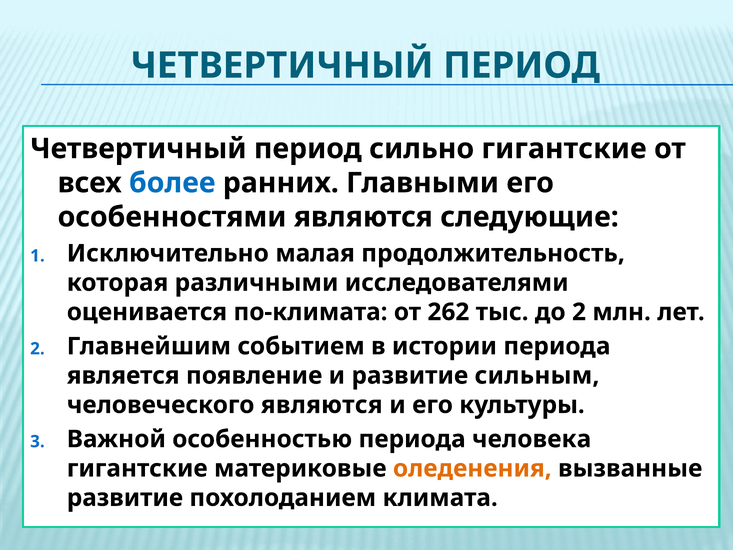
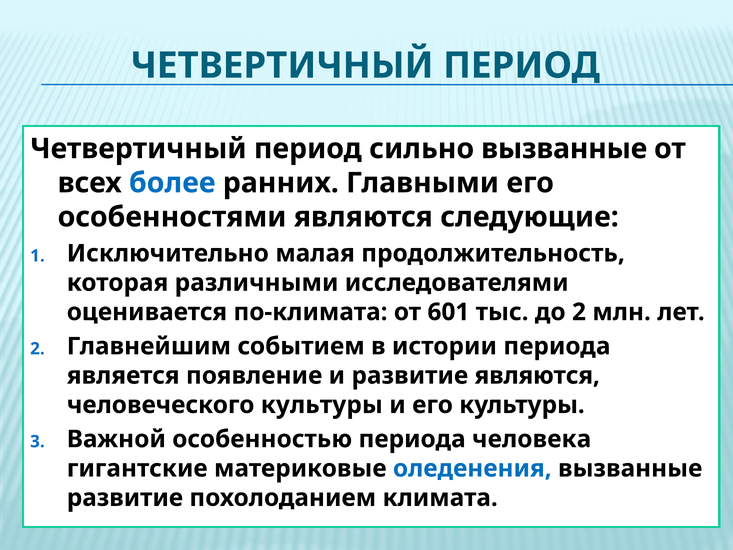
сильно гигантские: гигантские -> вызванные (564, 149)
262: 262 -> 601 (448, 312)
развитие сильным: сильным -> являются (537, 375)
человеческого являются: являются -> культуры (322, 405)
оледенения colour: orange -> blue (472, 468)
